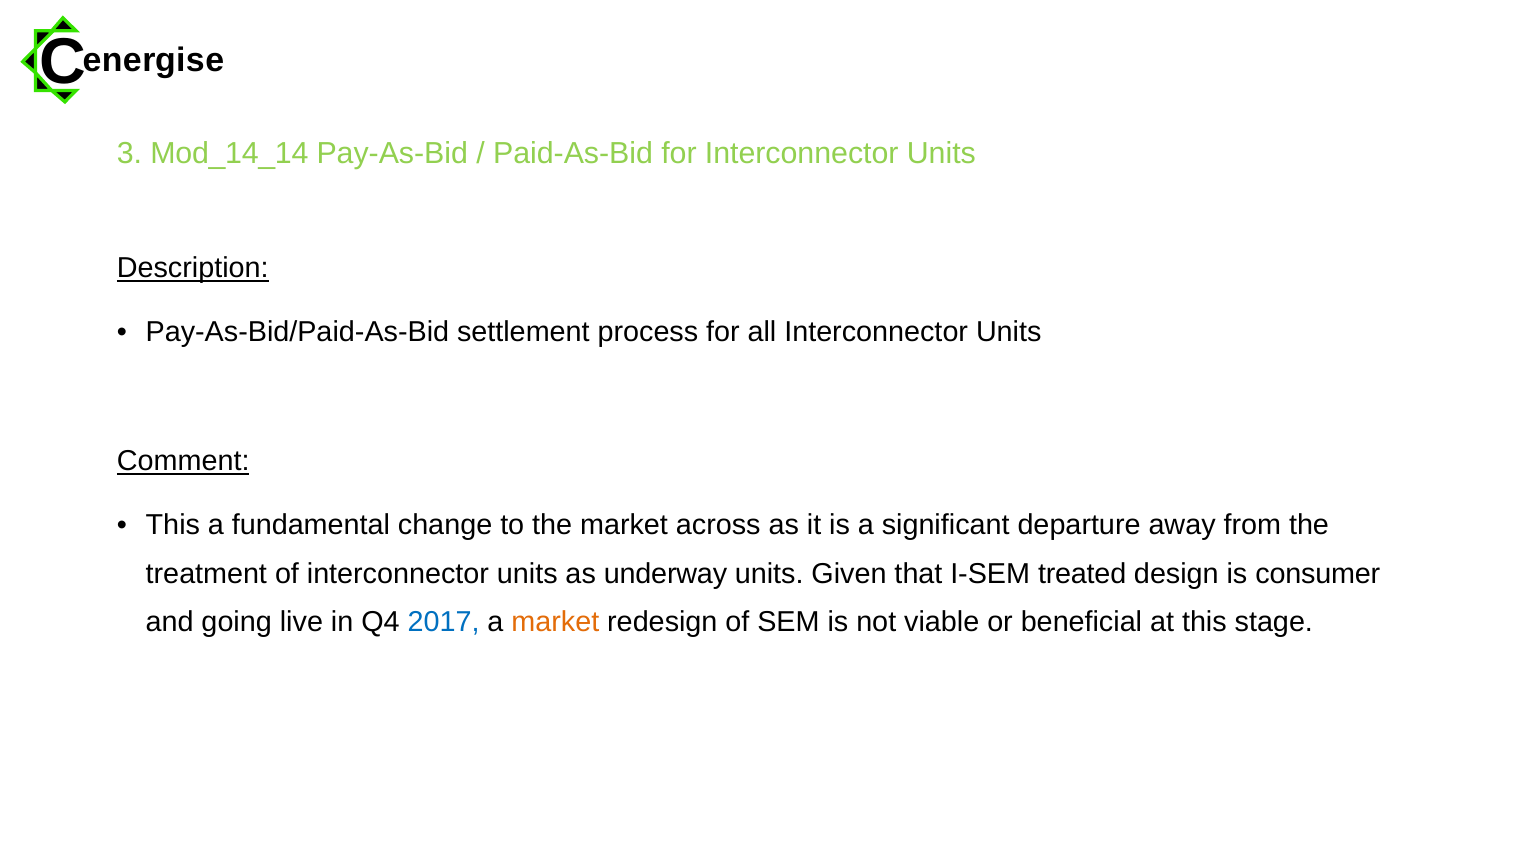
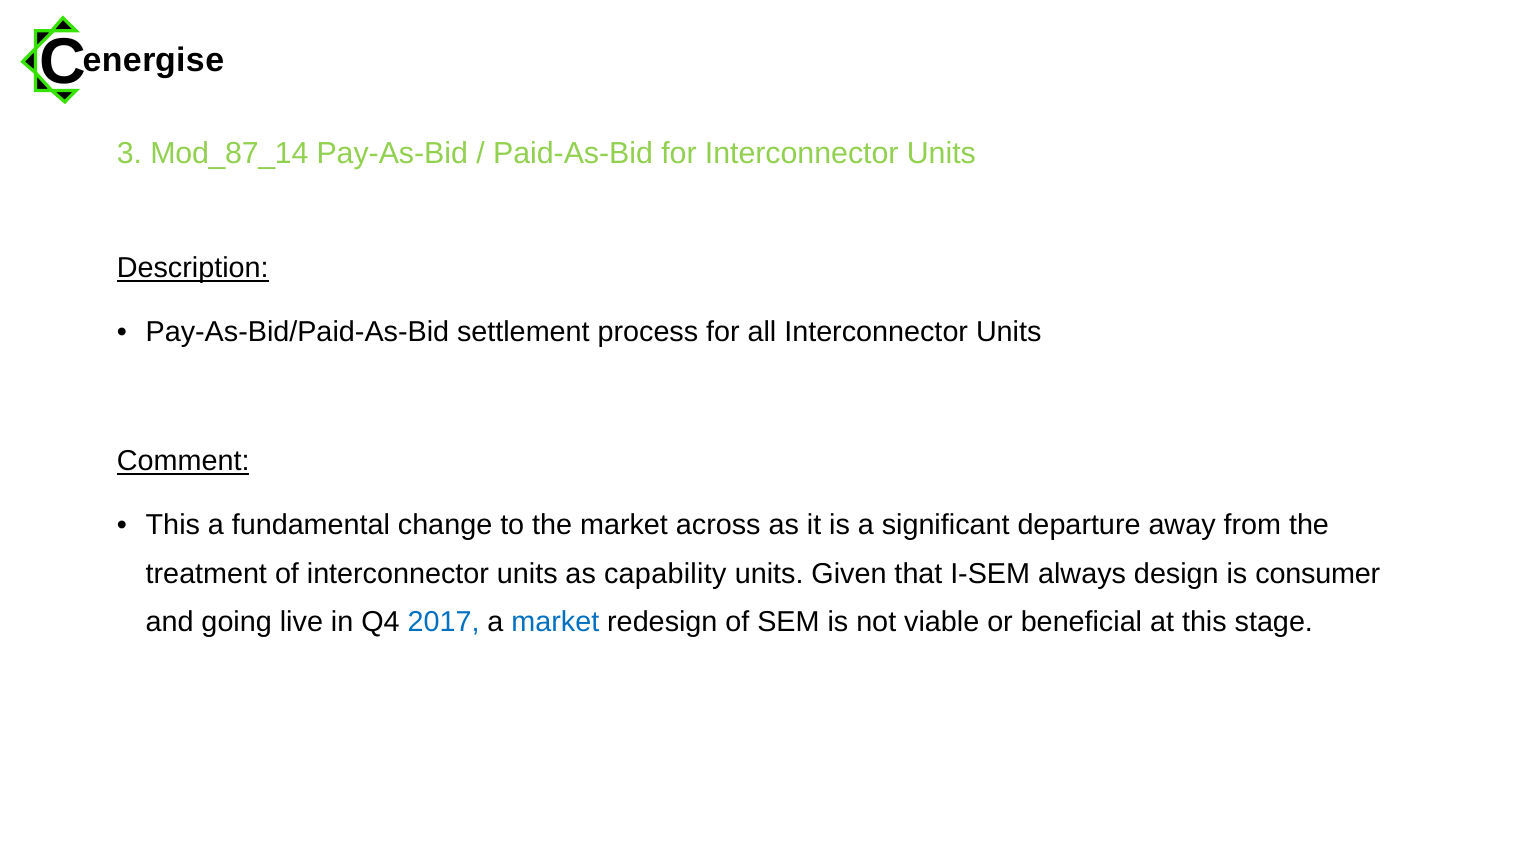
Mod_14_14: Mod_14_14 -> Mod_87_14 (229, 153)
underway: underway -> capability (665, 573)
treated: treated -> always (1082, 573)
market colour: orange -> blue (555, 622)
